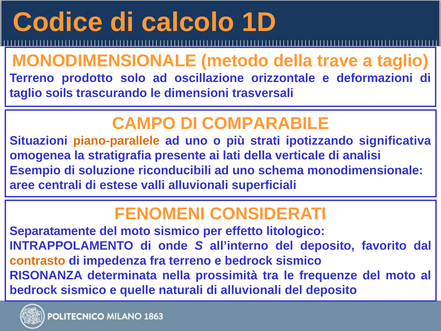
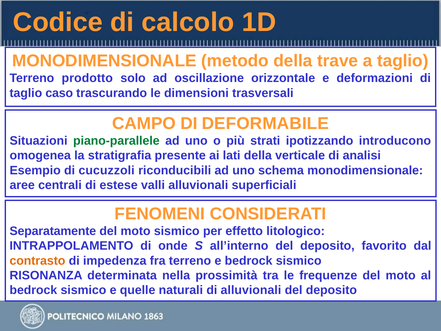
soils: soils -> caso (59, 93)
COMPARABILE: COMPARABILE -> DEFORMABILE (265, 123)
piano-parallele colour: orange -> green (116, 141)
significativa: significativa -> introducono (395, 141)
soluzione: soluzione -> cucuzzoli (107, 170)
